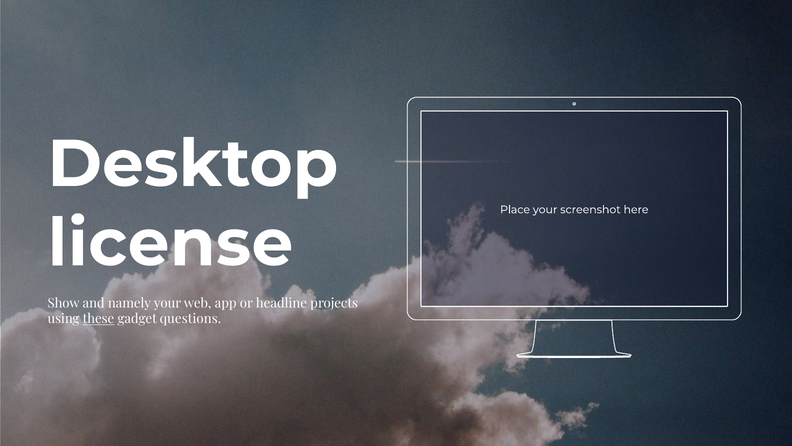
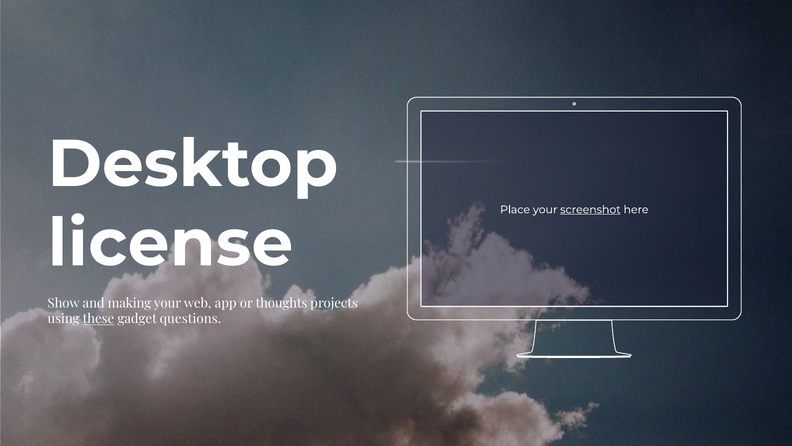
screenshot underline: none -> present (590, 209)
namely: namely -> making (129, 303)
headline: headline -> thoughts (282, 303)
